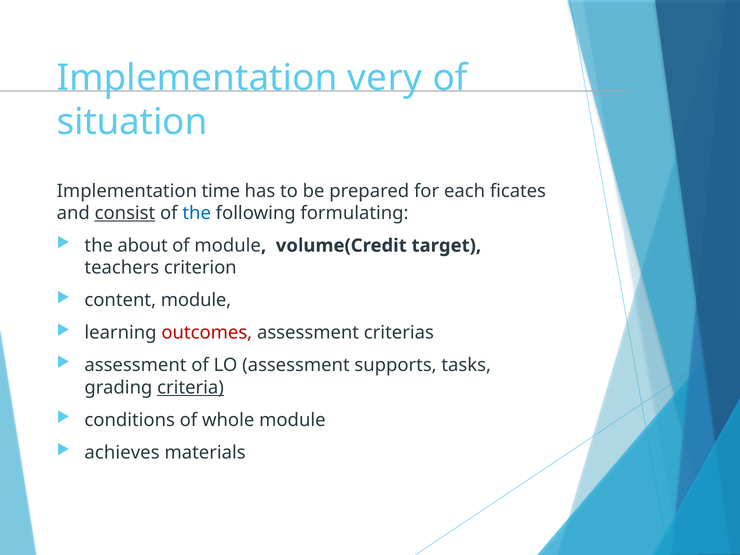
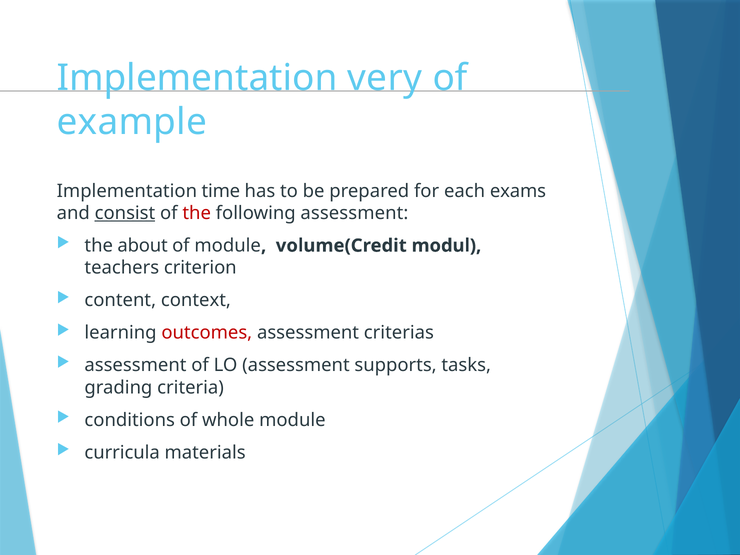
situation: situation -> example (132, 122)
ficates: ficates -> exams (518, 191)
the colour: blue -> red (197, 213)
following formulating: formulating -> assessment (354, 213)
target: target -> modul (446, 246)
content module: module -> context (196, 300)
criteria underline: present -> none (191, 387)
achieves: achieves -> curricula (122, 452)
